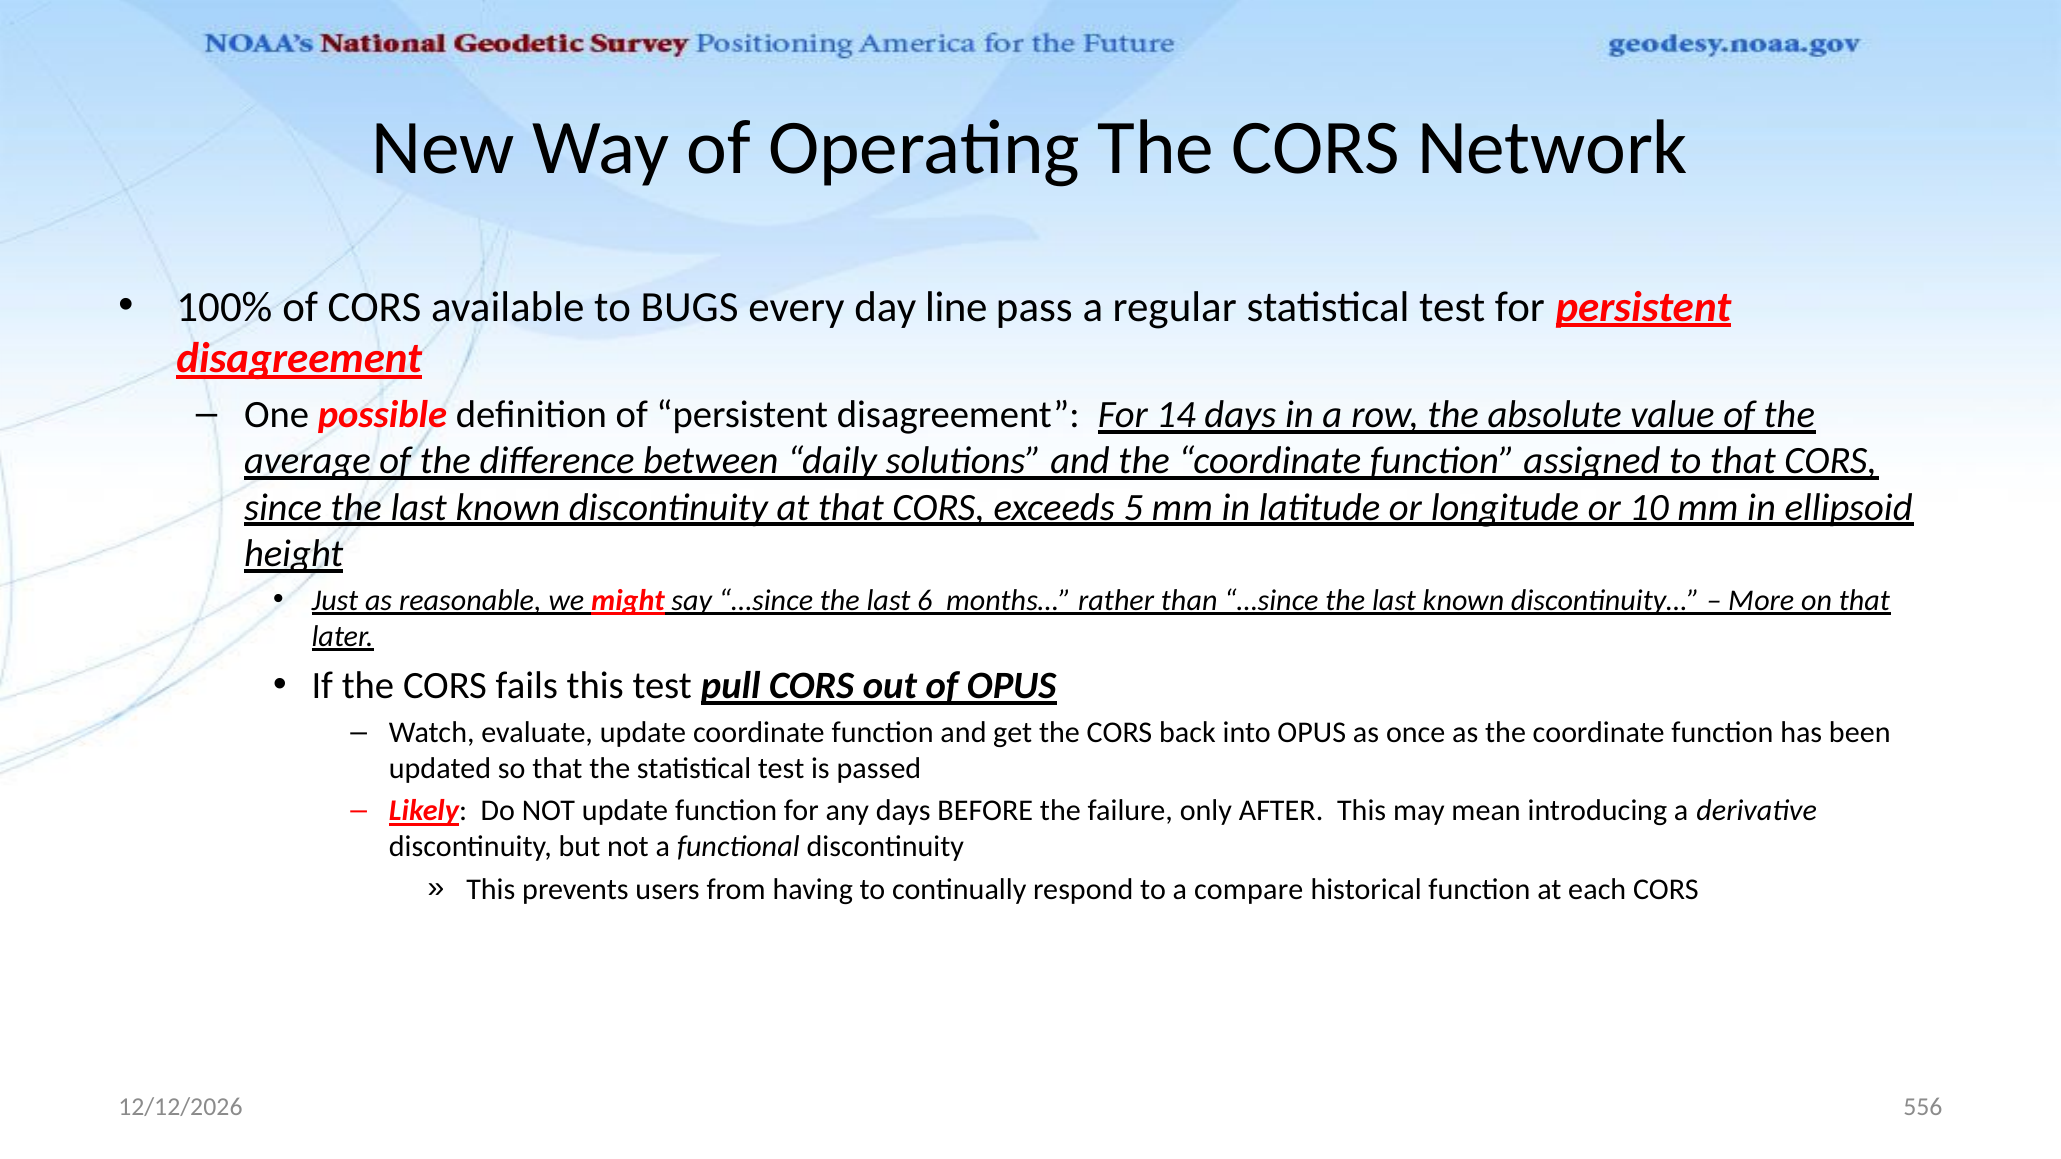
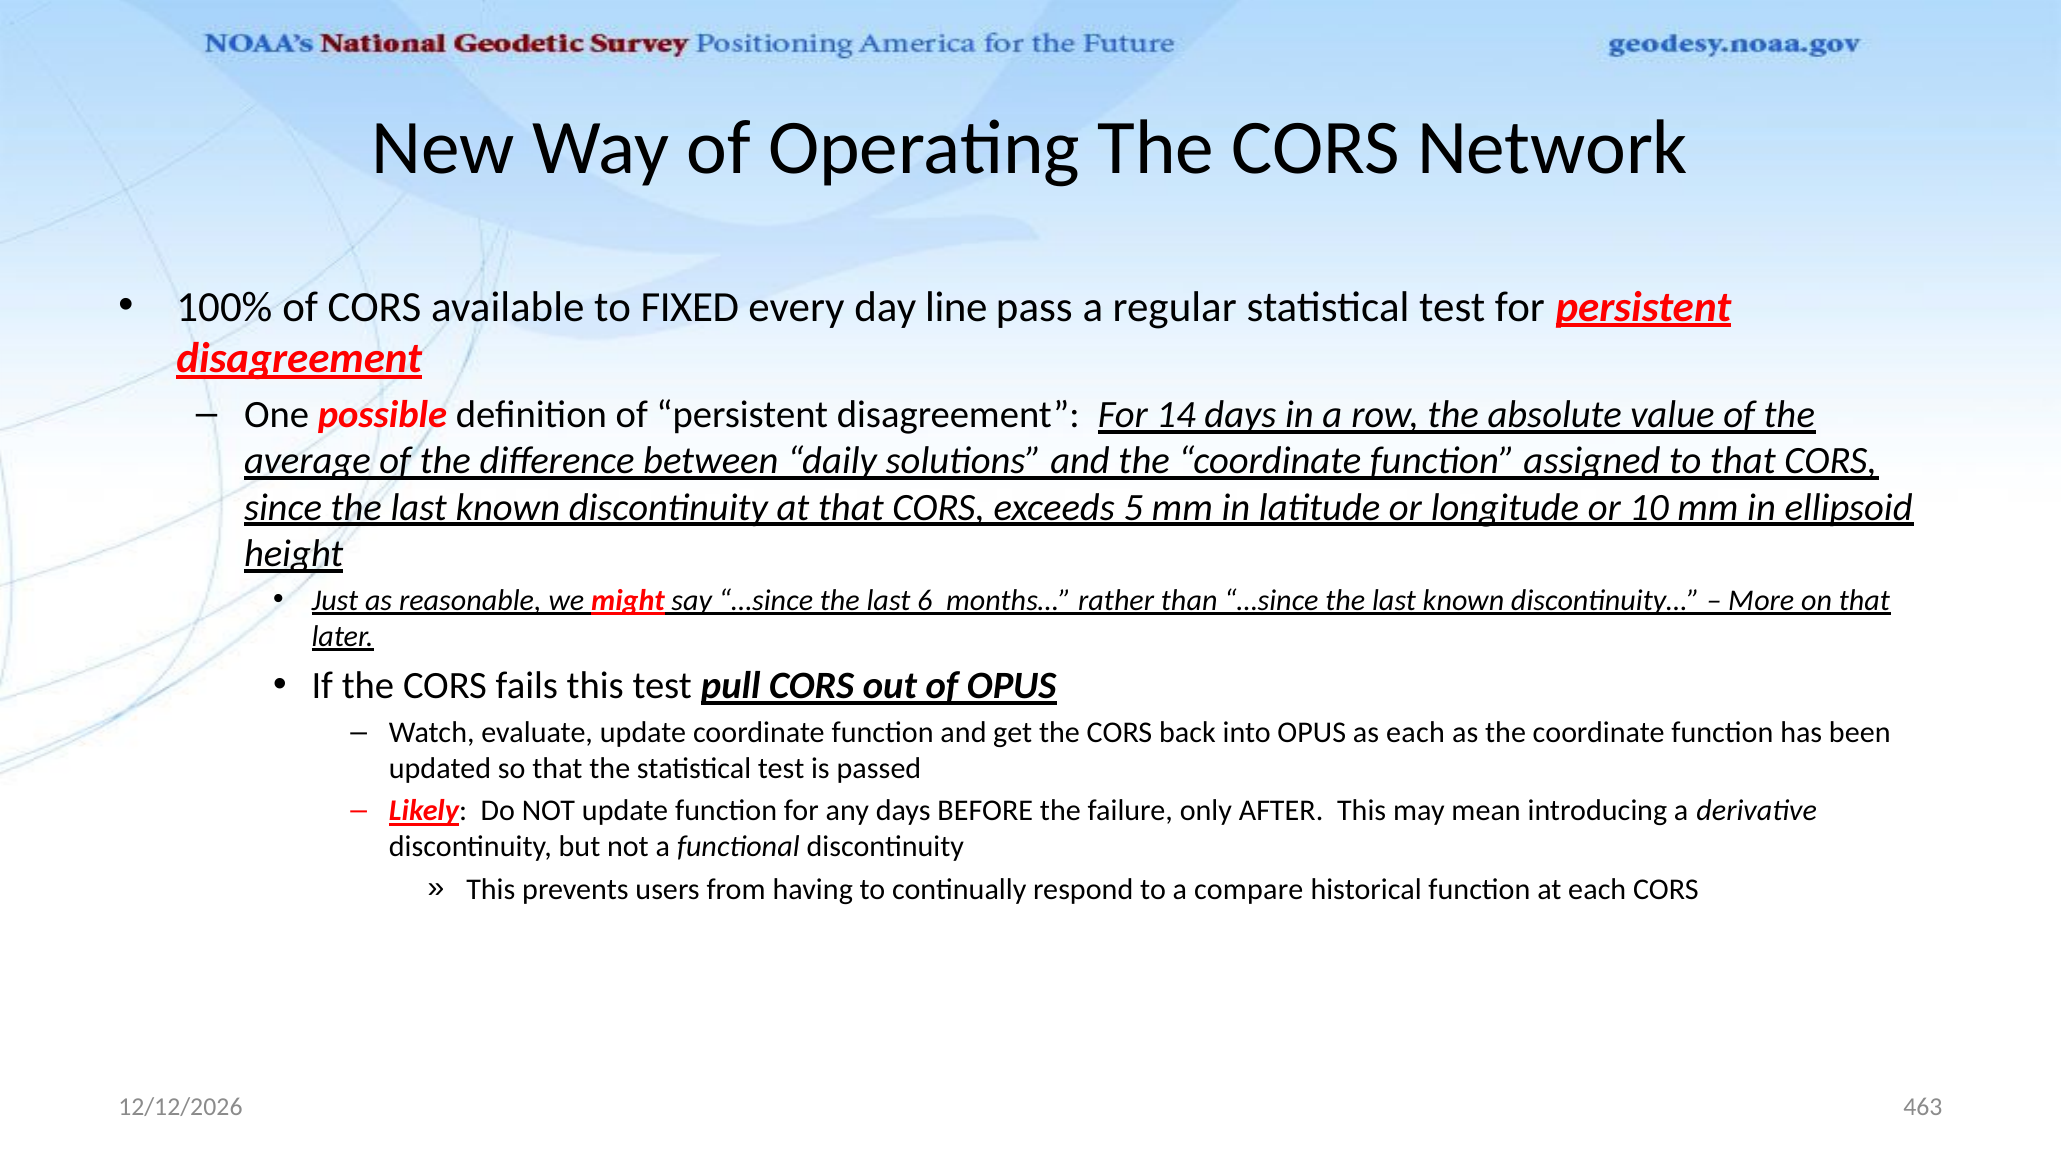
BUGS: BUGS -> FIXED (690, 307)
as once: once -> each (1416, 733)
556: 556 -> 463 (1923, 1107)
